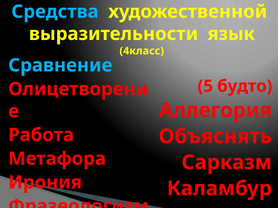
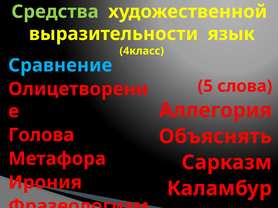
Средства colour: light blue -> light green (55, 12)
будто: будто -> слова (245, 86)
Работа: Работа -> Голова (41, 135)
